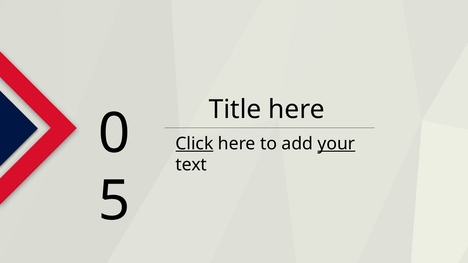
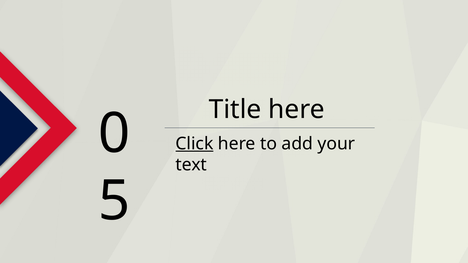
your underline: present -> none (336, 144)
